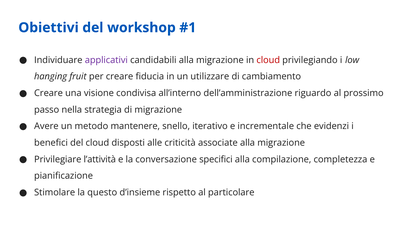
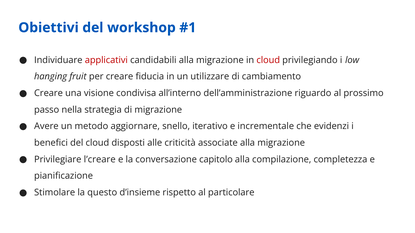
applicativi colour: purple -> red (106, 60)
mantenere: mantenere -> aggiornare (135, 127)
l’attività: l’attività -> l’creare (100, 160)
specifici: specifici -> capitolo (216, 160)
